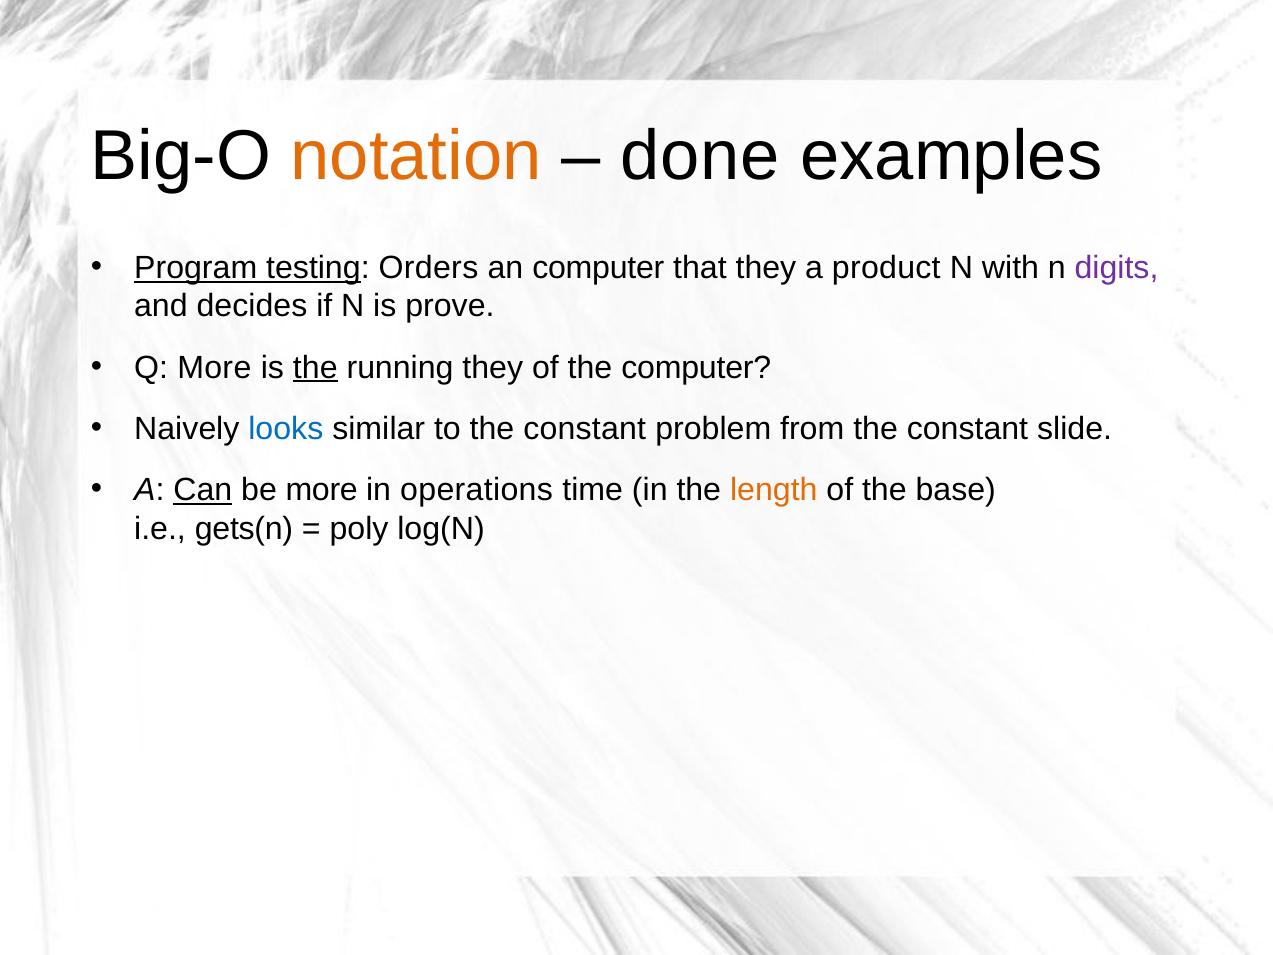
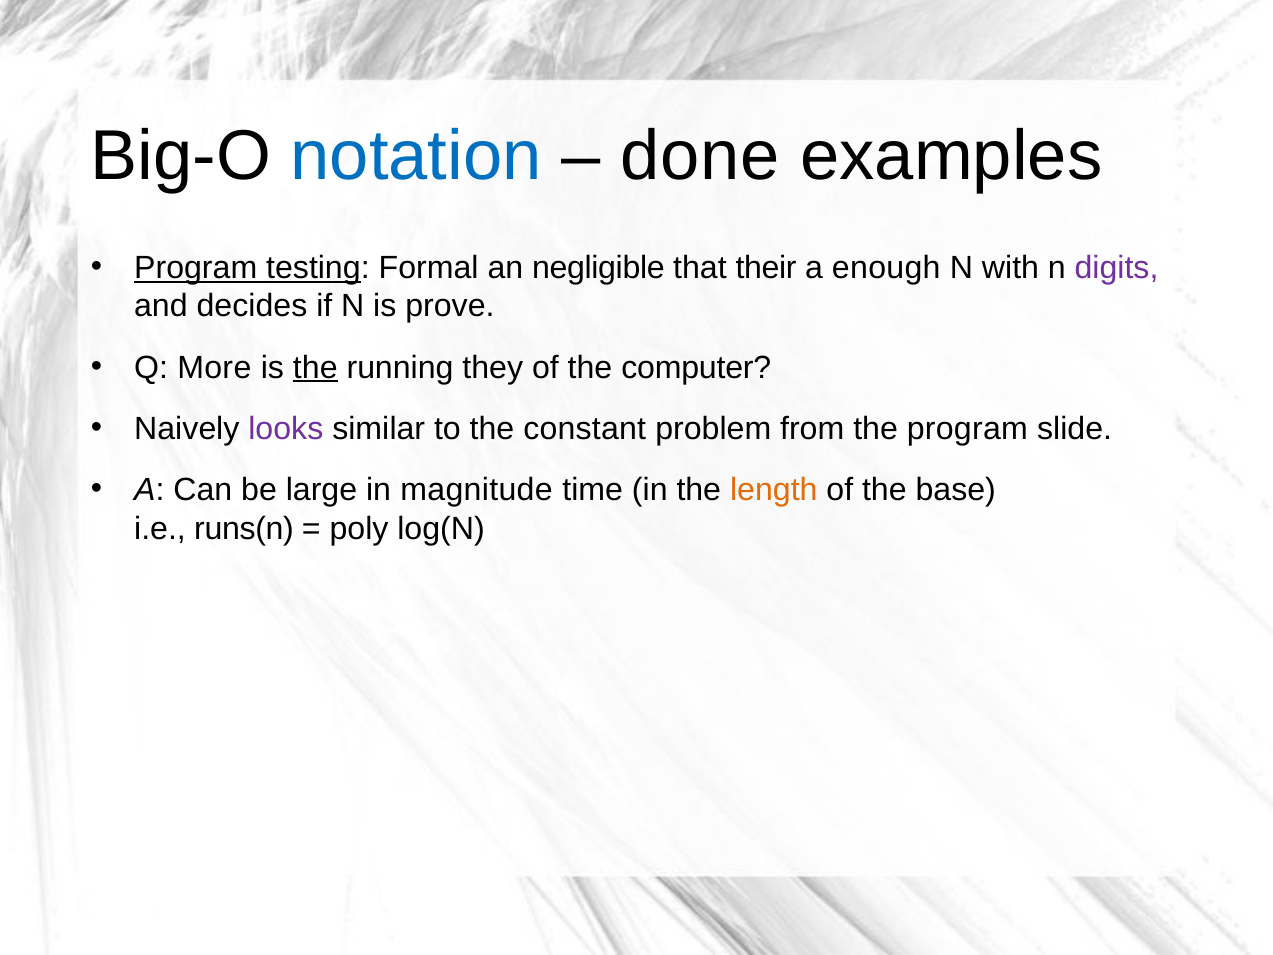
notation colour: orange -> blue (416, 156)
Orders: Orders -> Formal (429, 268)
an computer: computer -> negligible (598, 268)
that they: they -> their (766, 268)
product: product -> enough (886, 268)
looks colour: blue -> purple (286, 429)
from the constant: constant -> program (967, 429)
Can underline: present -> none (203, 490)
be more: more -> large (321, 490)
operations: operations -> magnitude (477, 490)
gets(n: gets(n -> runs(n (244, 528)
